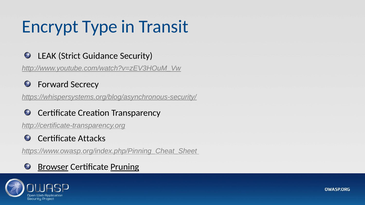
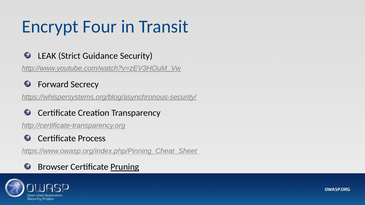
Type: Type -> Four (100, 27)
Attacks: Attacks -> Process (92, 139)
Browser underline: present -> none (53, 167)
